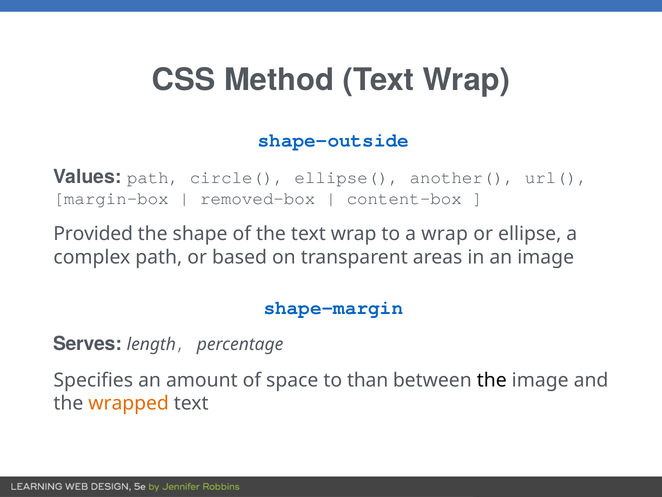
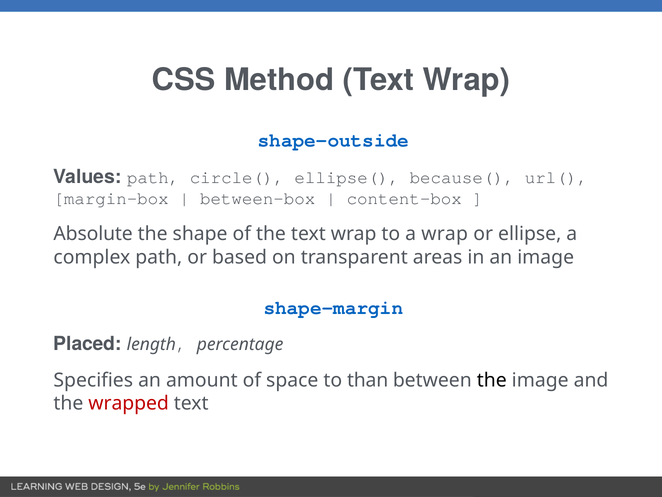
another(: another( -> because( (462, 177)
removed-box: removed-box -> between-box (258, 199)
Provided: Provided -> Absolute (93, 234)
Serves: Serves -> Placed (88, 344)
wrapped colour: orange -> red (129, 403)
